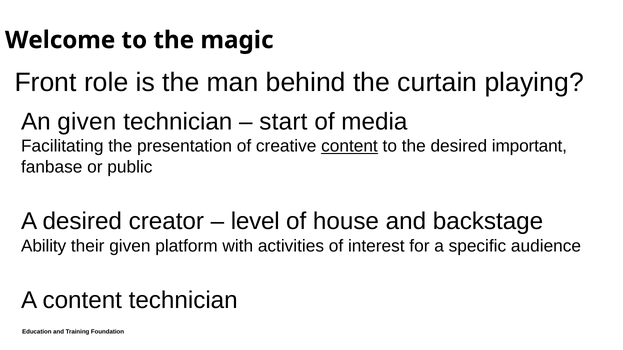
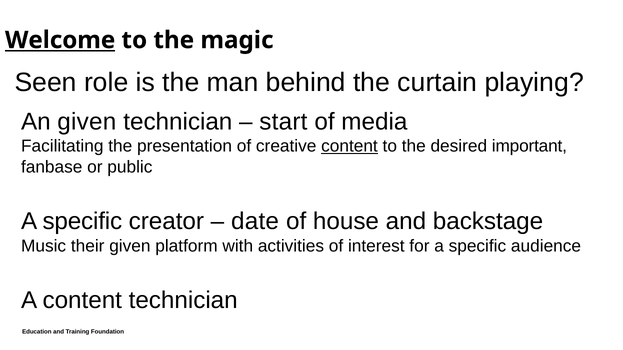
Welcome underline: none -> present (60, 40)
Front: Front -> Seen (46, 83)
desired: desired -> specific (82, 222)
level: level -> date (255, 222)
Ability: Ability -> Music (44, 246)
